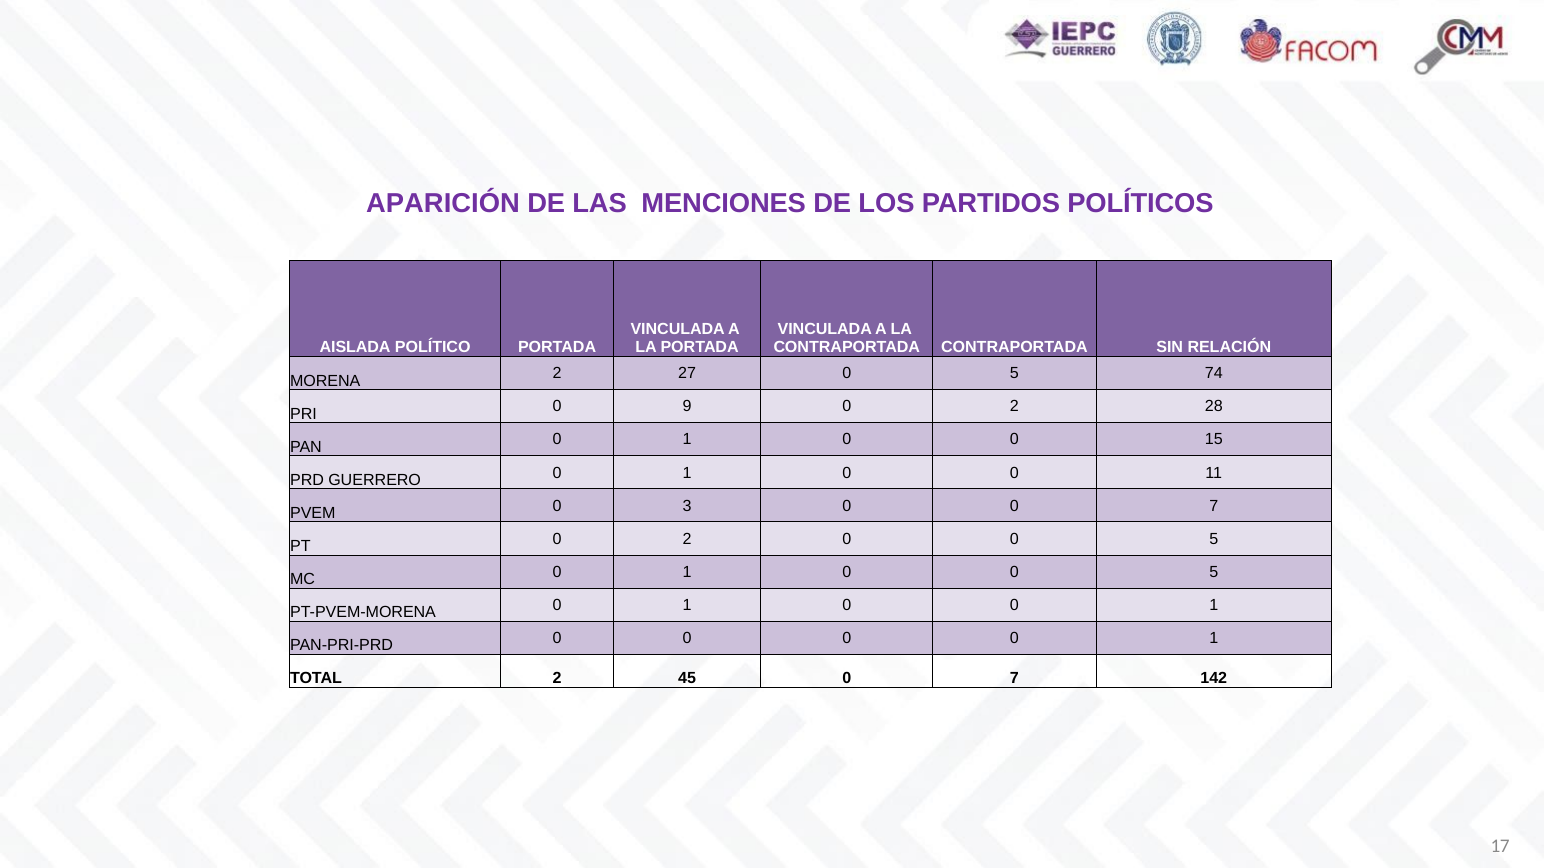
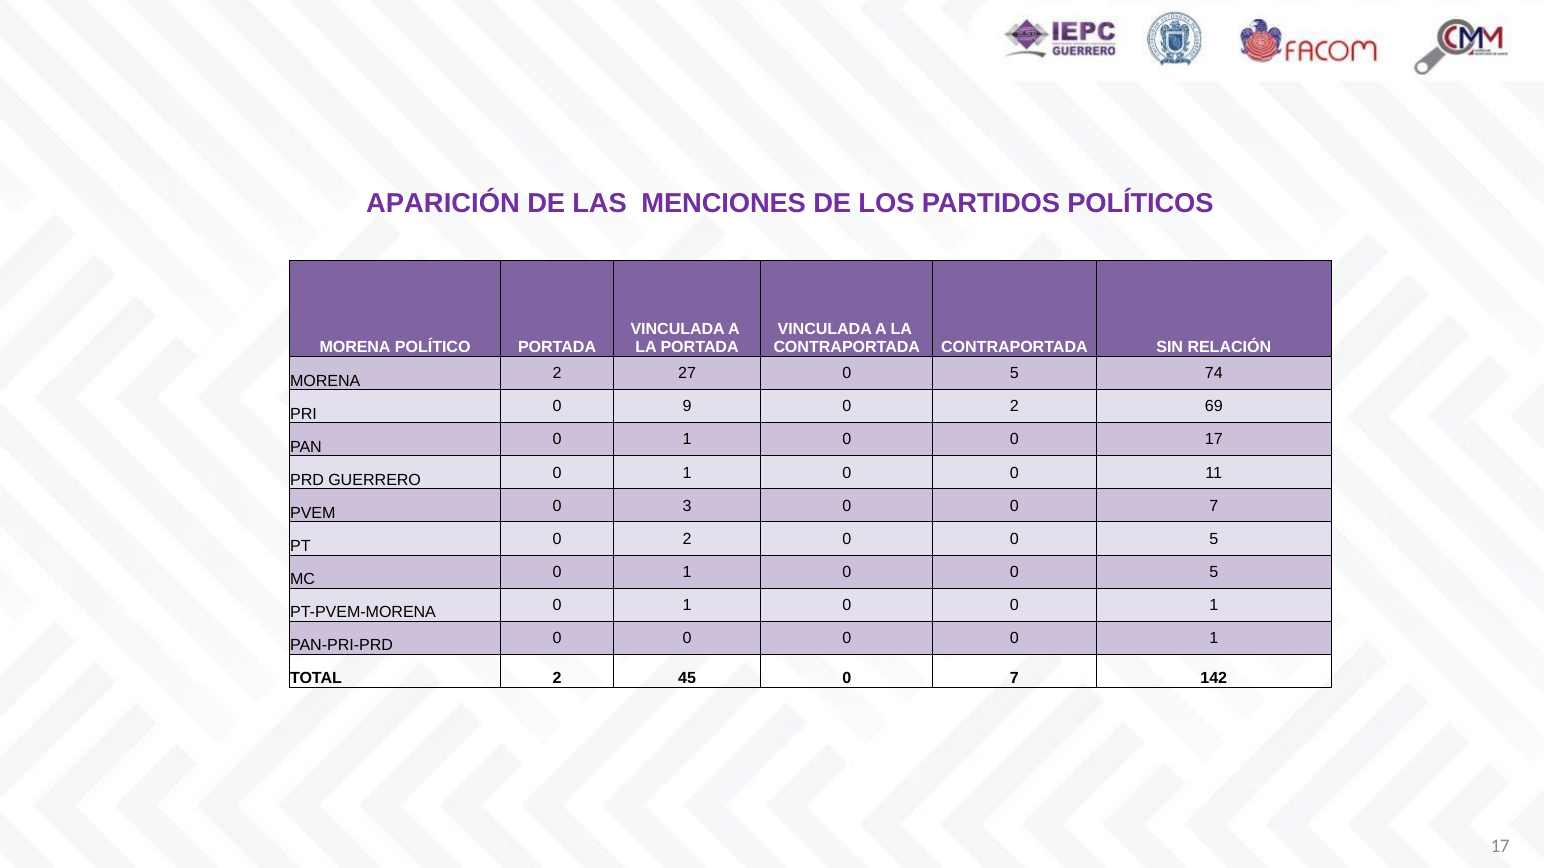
AISLADA: AISLADA -> MORENA (355, 348)
28: 28 -> 69 (1214, 407)
0 15: 15 -> 17 (1214, 440)
